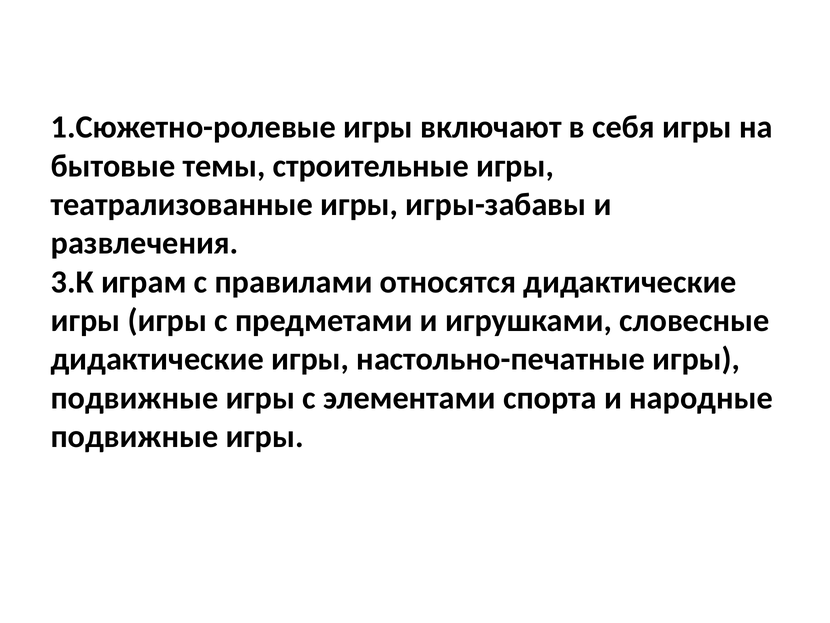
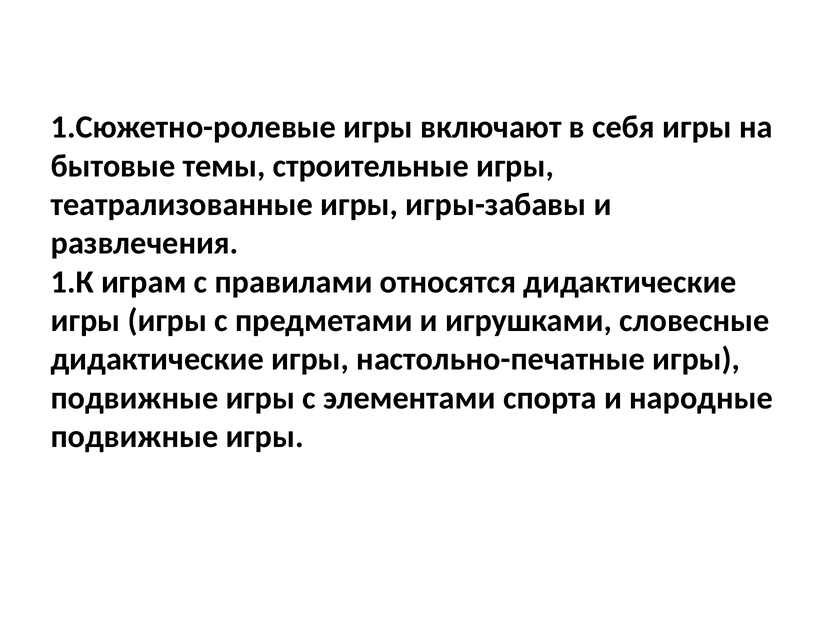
3.К: 3.К -> 1.К (72, 282)
